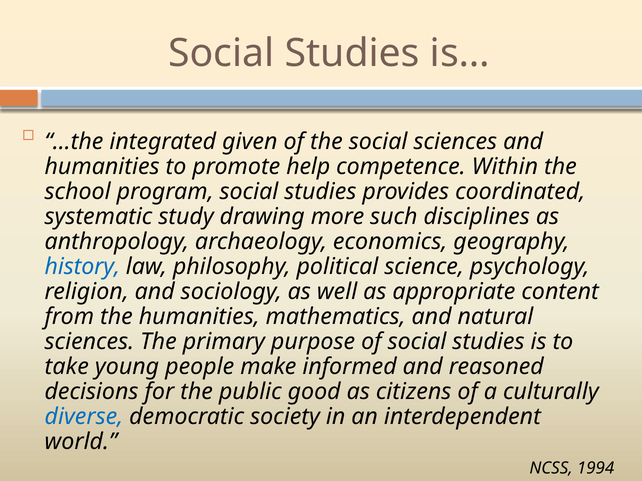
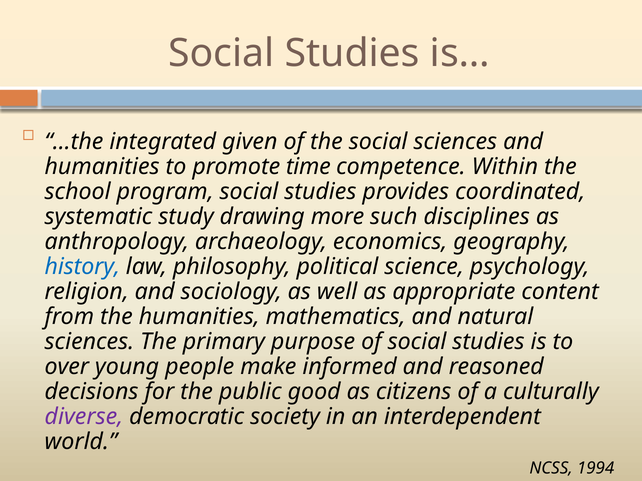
help: help -> time (308, 167)
take: take -> over (67, 367)
diverse colour: blue -> purple (84, 417)
